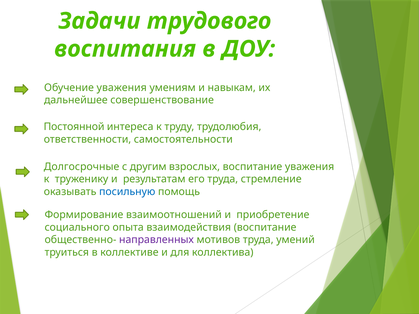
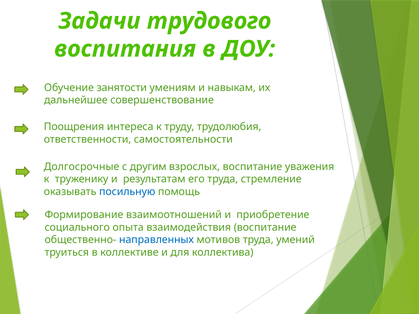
Обучение уважения: уважения -> занятости (122, 88)
Постоянной: Постоянной -> Поощрения (74, 127)
направленных colour: purple -> blue (156, 240)
